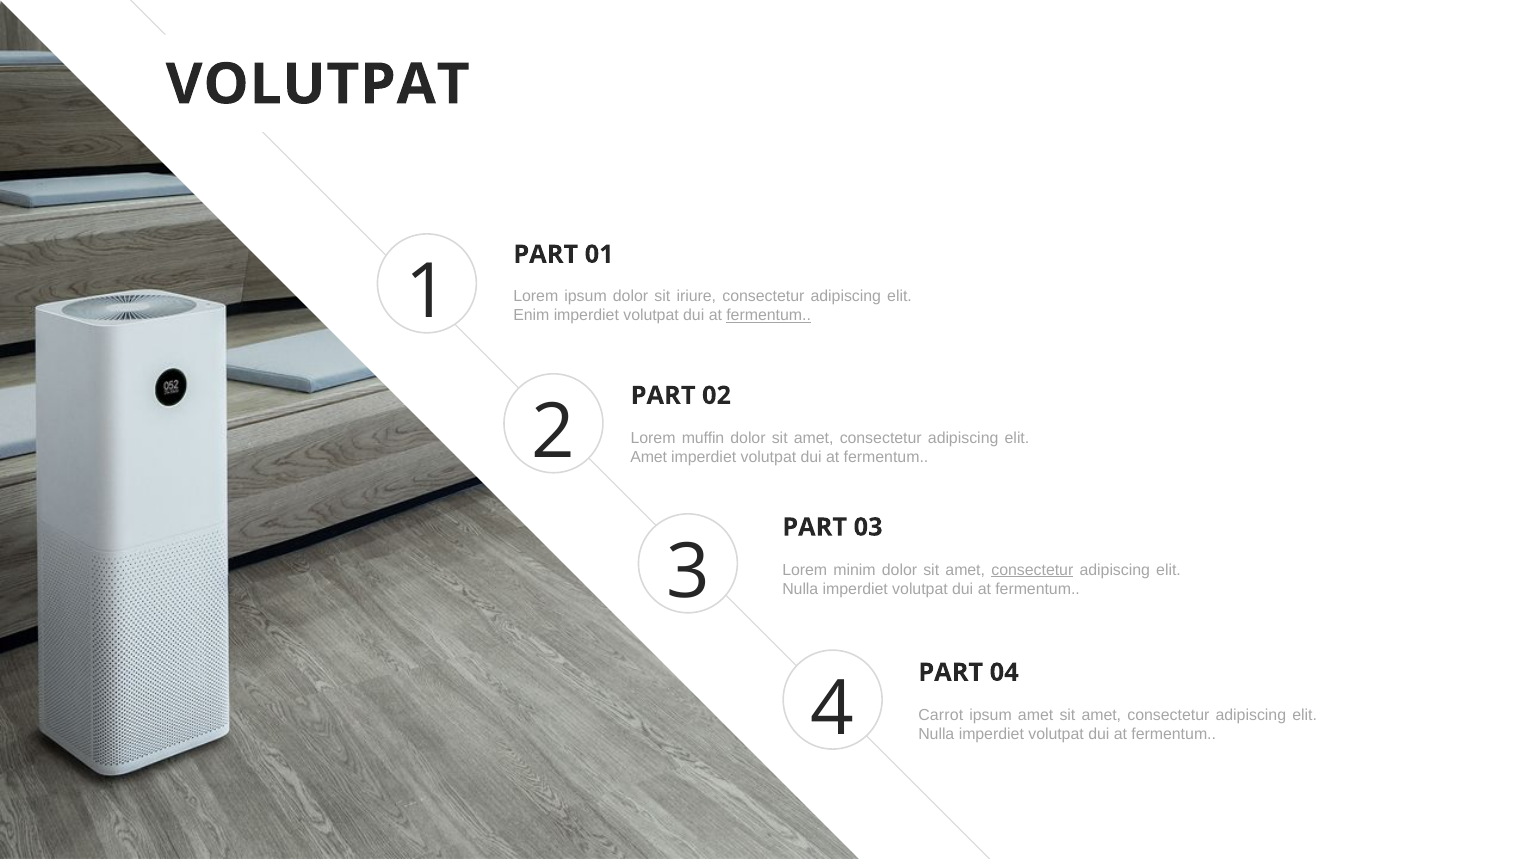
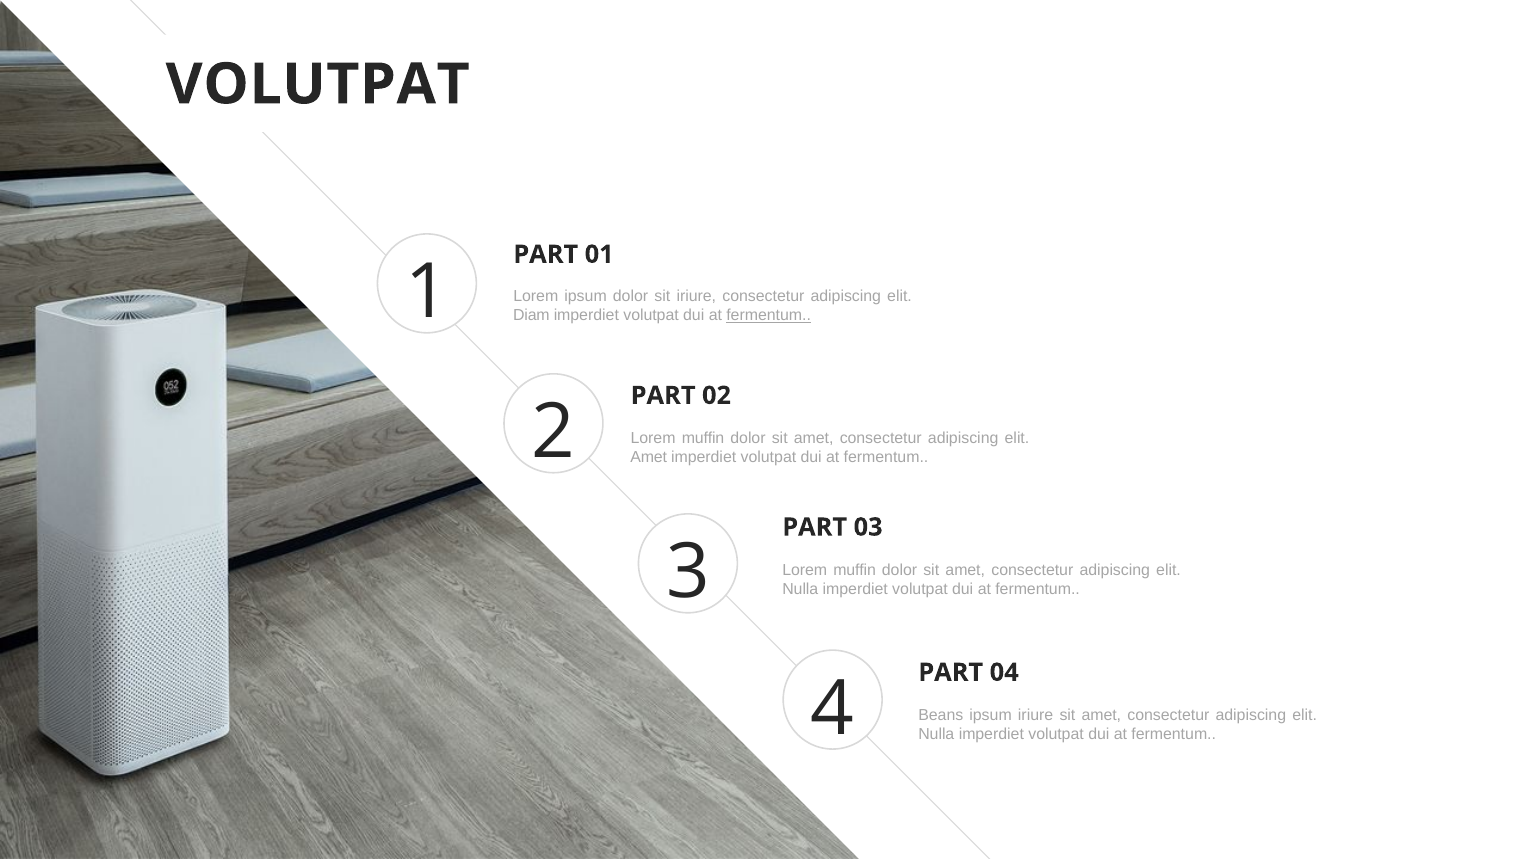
Enim: Enim -> Diam (531, 316)
minim: minim -> muffin (855, 570)
consectetur underline: present -> none (1032, 570)
Carrot: Carrot -> Beans (941, 715)
ipsum amet: amet -> iriure (1036, 715)
